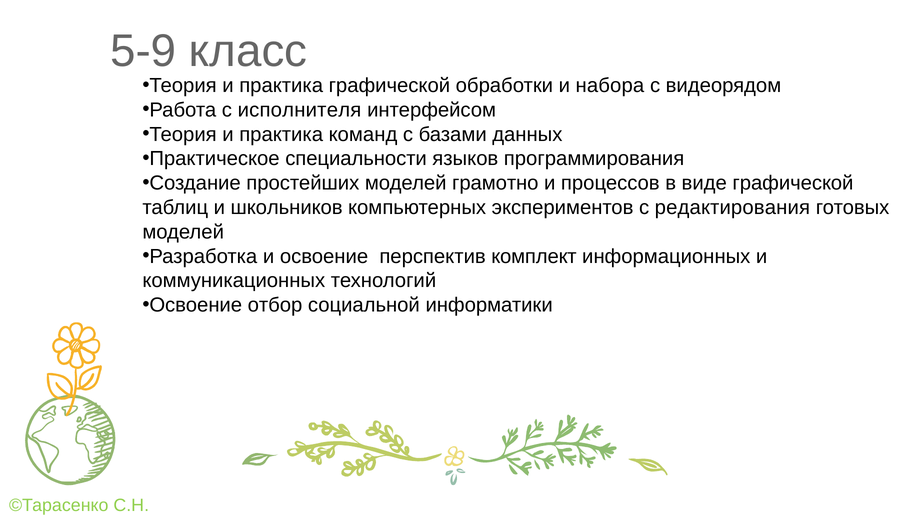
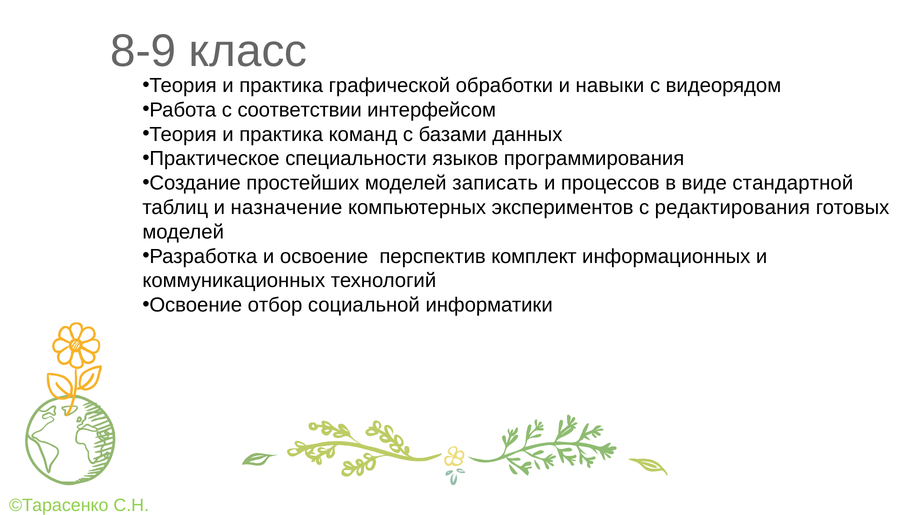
5-9: 5-9 -> 8-9 (143, 51)
набора: набора -> навыки (610, 86)
исполнителя: исполнителя -> соответствии (300, 110)
грамотно: грамотно -> записать (495, 183)
виде графической: графической -> стандартной (793, 183)
школьников: школьников -> назначение (286, 207)
